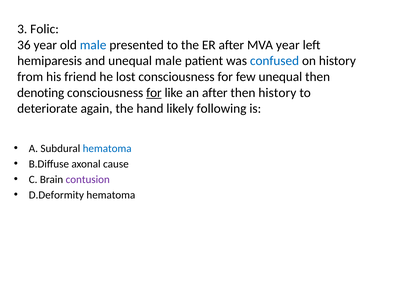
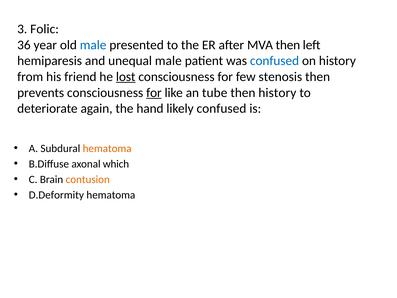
MVA year: year -> then (288, 45)
lost underline: none -> present (126, 77)
few unequal: unequal -> stenosis (280, 77)
denoting: denoting -> prevents (41, 93)
an after: after -> tube (215, 93)
likely following: following -> confused (221, 108)
hematoma colour: blue -> orange (107, 148)
cause: cause -> which (116, 164)
contusion colour: purple -> orange (88, 179)
